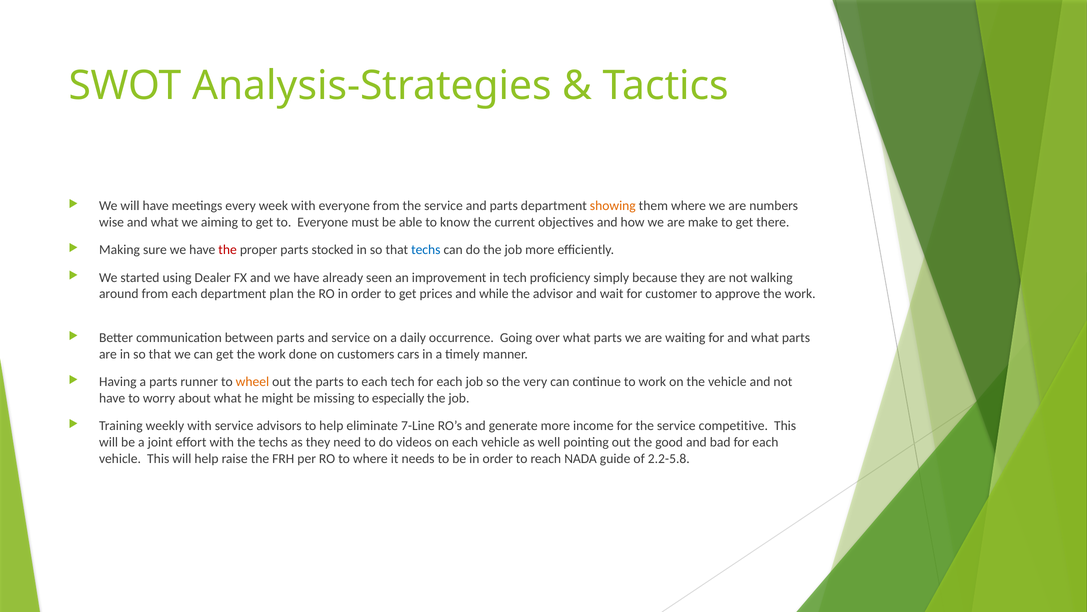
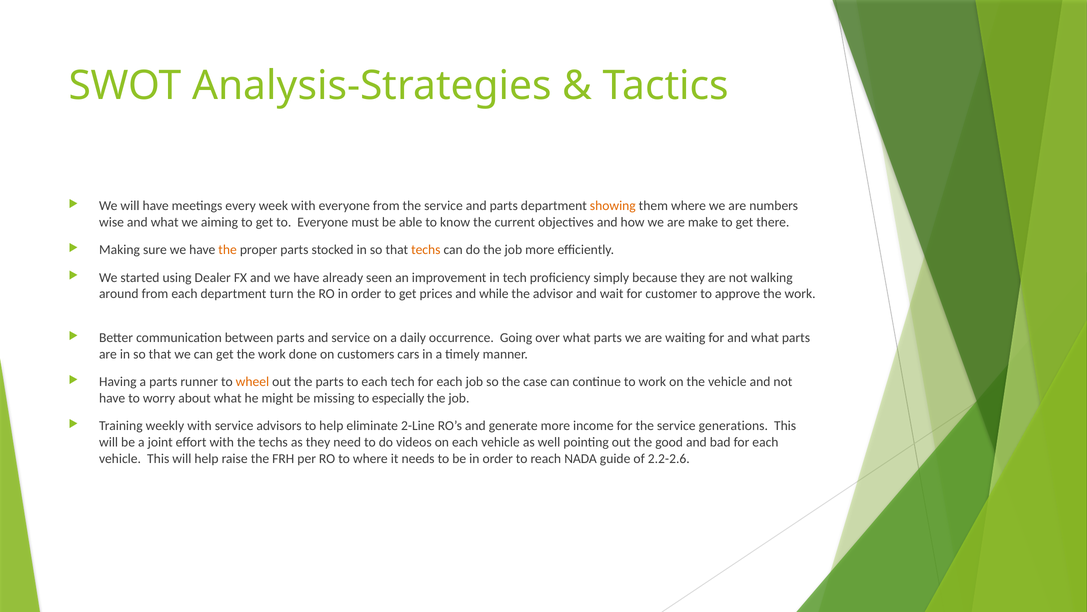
the colour: red -> orange (228, 250)
techs colour: blue -> orange (426, 250)
plan: plan -> turn (282, 294)
very: very -> case (535, 382)
7-Line: 7-Line -> 2-Line (418, 426)
competitive: competitive -> generations (733, 426)
2.2-5.8: 2.2-5.8 -> 2.2-2.6 (669, 458)
